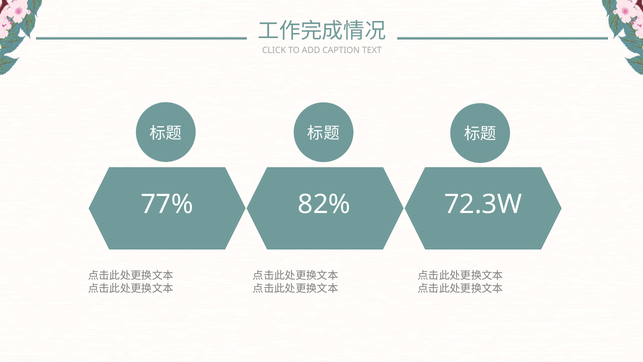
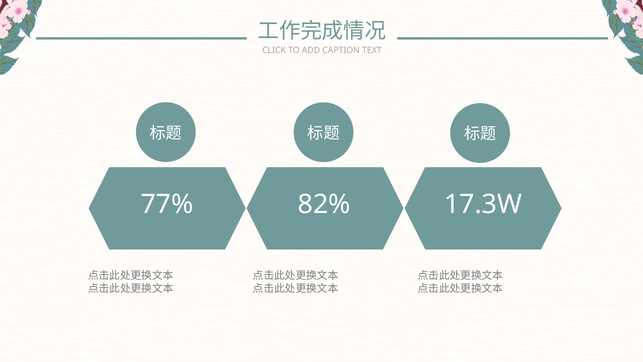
72.3W: 72.3W -> 17.3W (483, 204)
